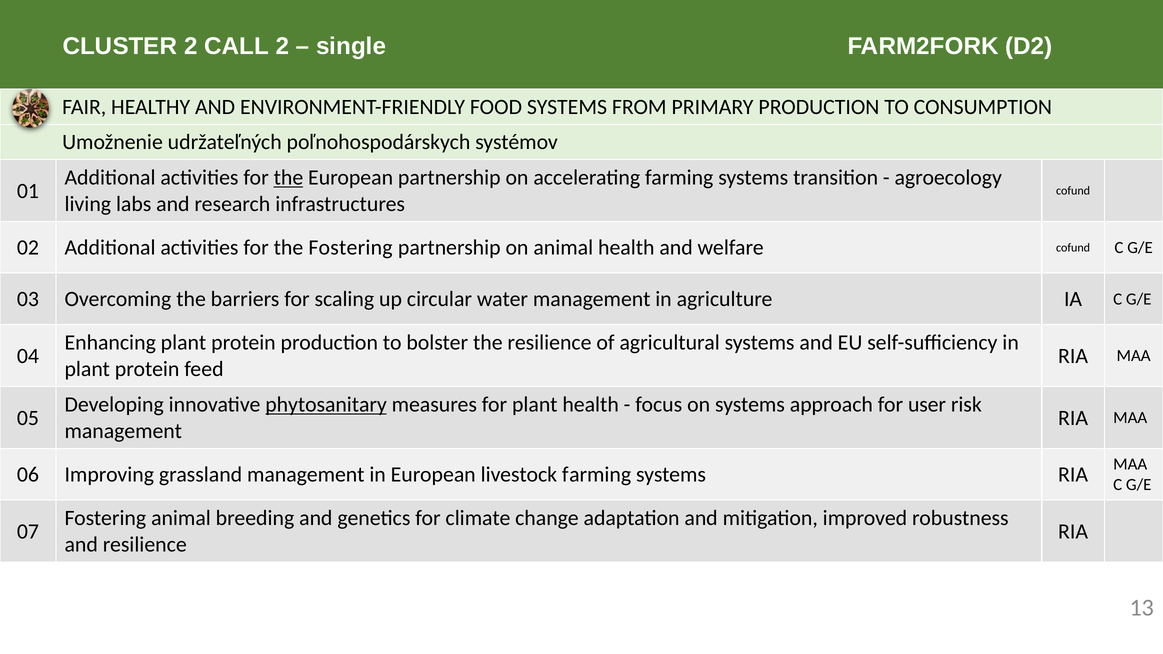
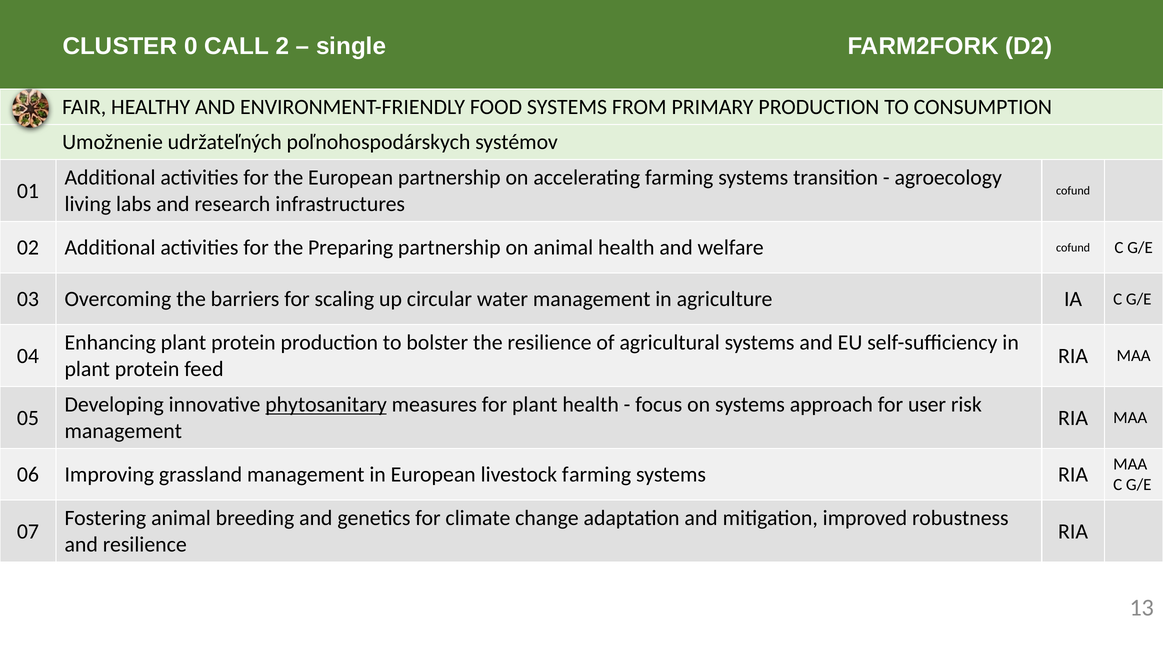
CLUSTER 2: 2 -> 0 (191, 46)
the underline: present -> none (288, 178)
the Fostering: Fostering -> Preparing (351, 248)
